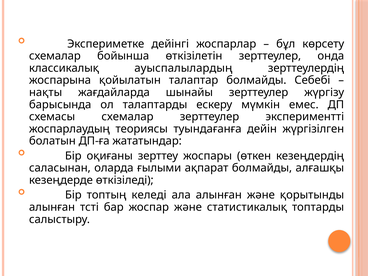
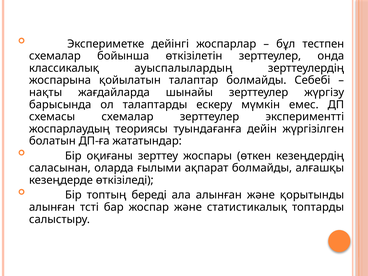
көрсету: көрсету -> тестпен (323, 44)
келеді: келеді -> береді (149, 195)
